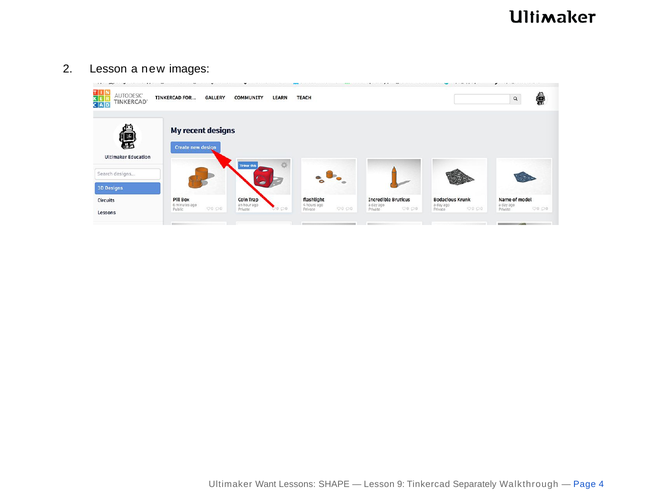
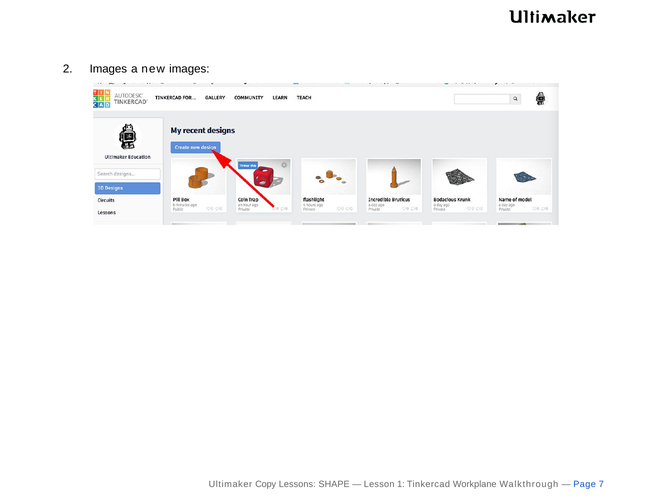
2 Lesson: Lesson -> Images (108, 69)
Want: Want -> Copy (266, 484)
9: 9 -> 1 (401, 484)
Separately: Separately -> Workplane (475, 484)
4: 4 -> 7 (601, 484)
